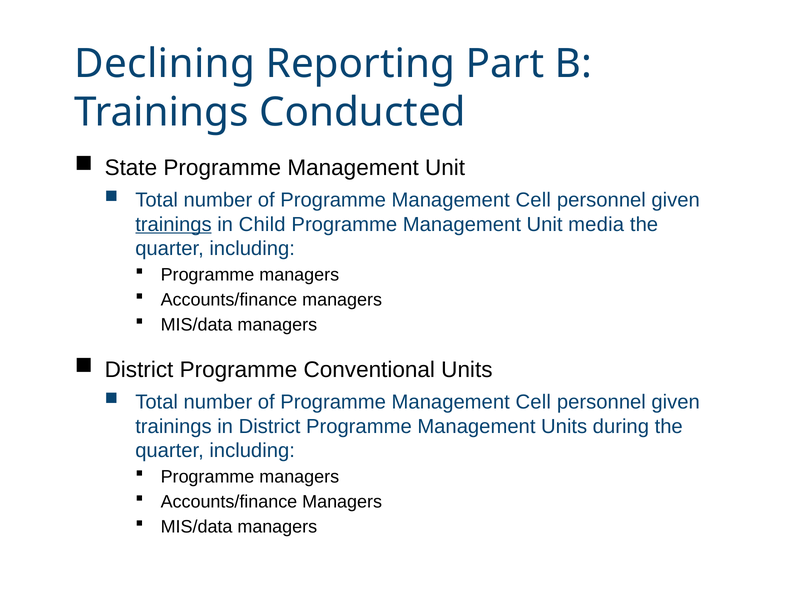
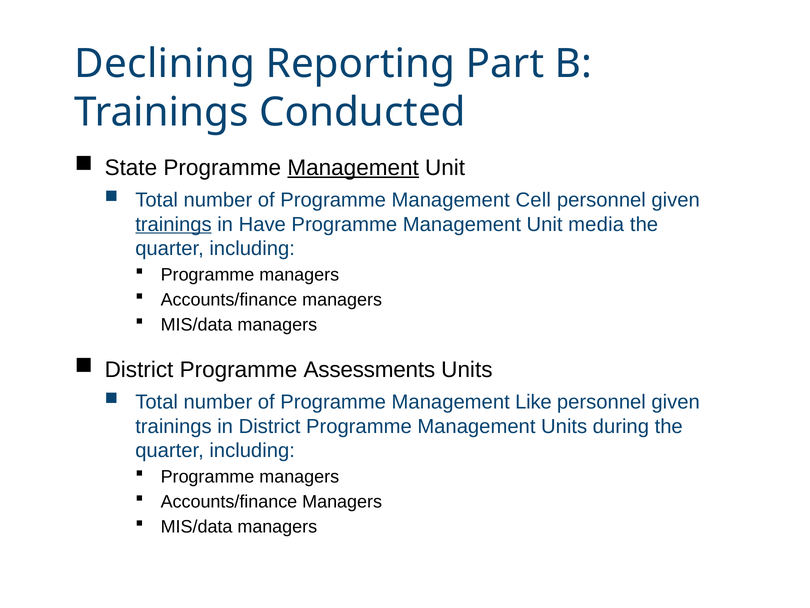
Management underline: none -> present (353, 168)
Child: Child -> Have (262, 224)
Conventional: Conventional -> Assessments (369, 369)
Cell: Cell -> Like (533, 402)
